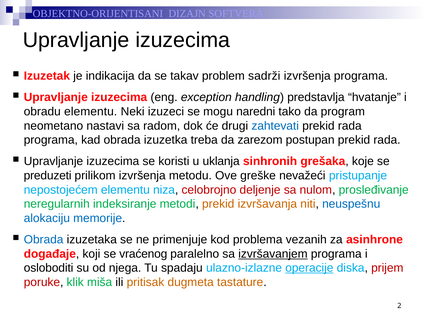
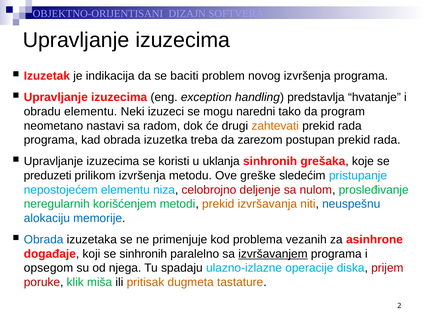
takav: takav -> baciti (184, 76)
sadrži: sadrži -> novog (264, 76)
zahtevati colour: blue -> orange (275, 126)
nevažeći: nevažeći -> sledećim (302, 176)
indeksiranje: indeksiranje -> korišćenjem (125, 204)
se vraćenog: vraćenog -> sinhronih (143, 254)
osloboditi: osloboditi -> opsegom (49, 268)
operacije underline: present -> none (309, 268)
